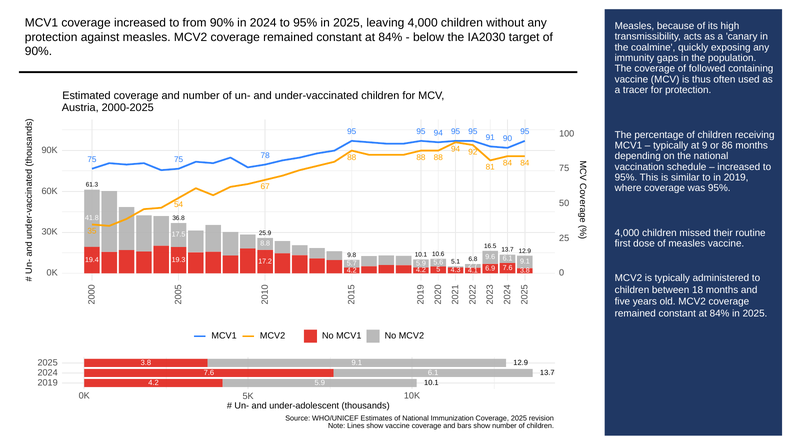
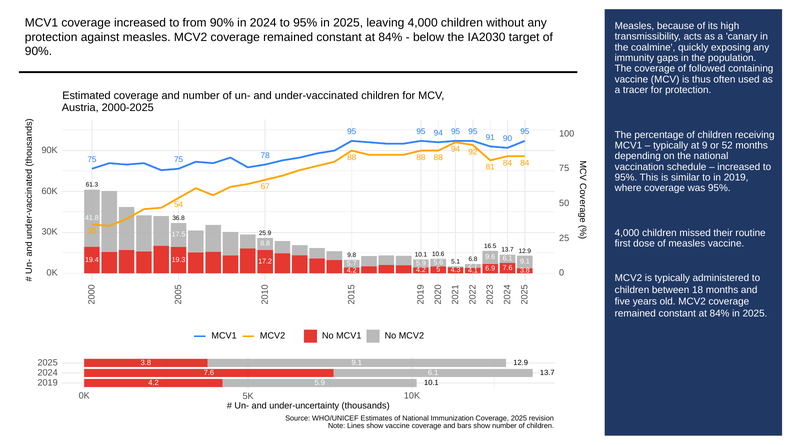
86: 86 -> 52 (727, 146)
under-adolescent: under-adolescent -> under-uncertainty (304, 406)
